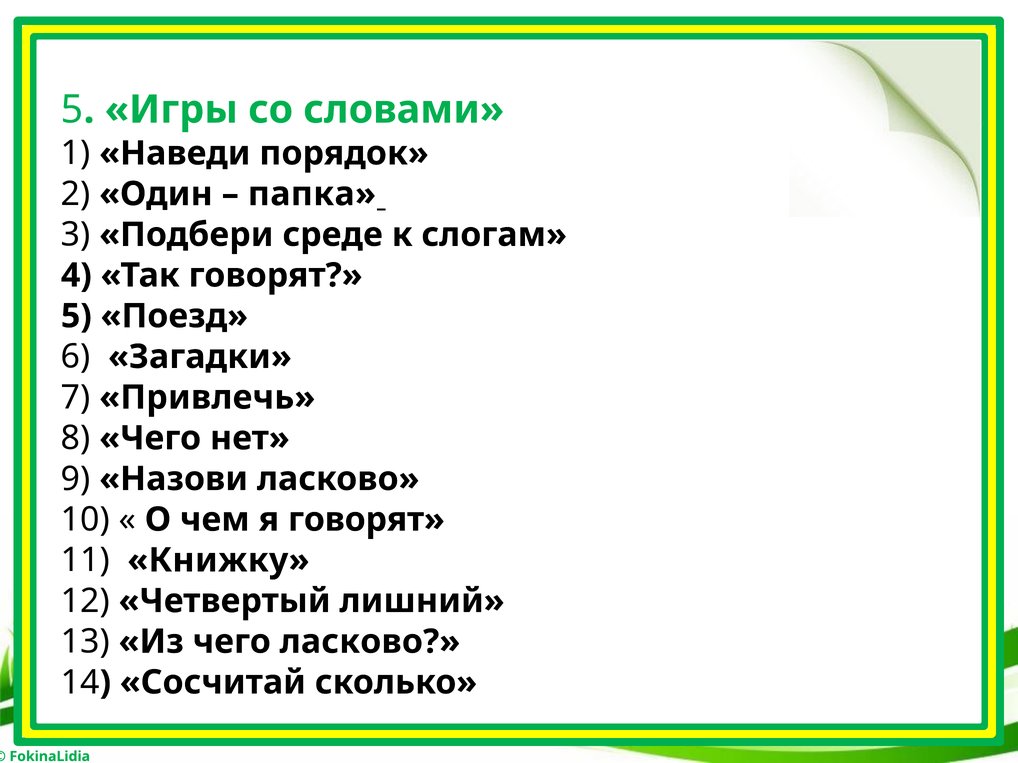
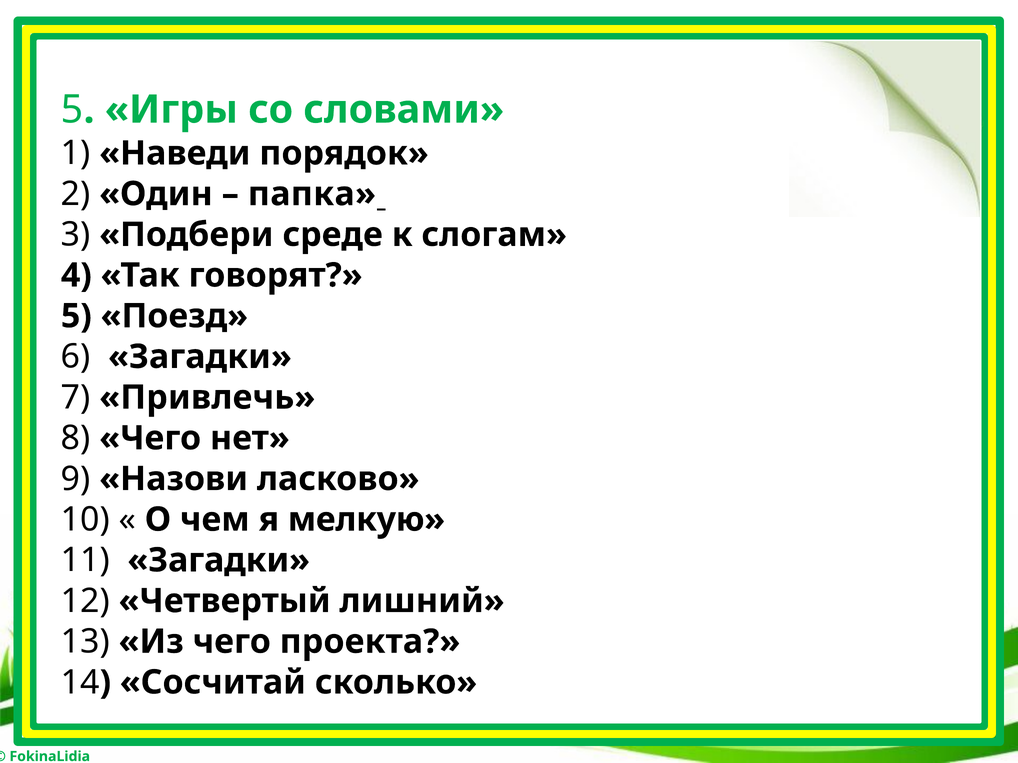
я говорят: говорят -> мелкую (366, 520)
11 Книжку: Книжку -> Загадки (219, 561)
чего ласково: ласково -> проекта (370, 642)
